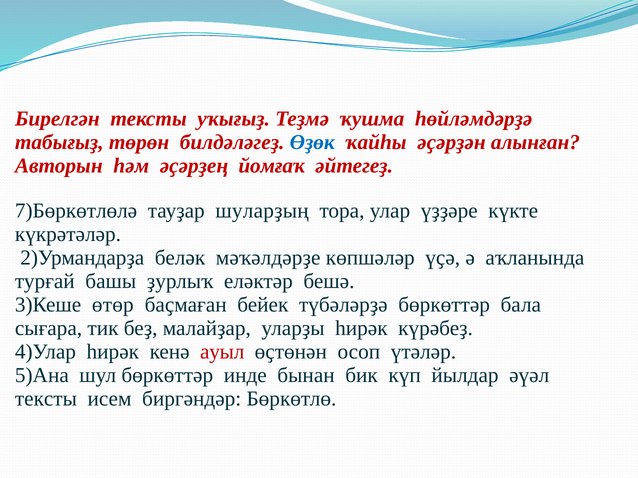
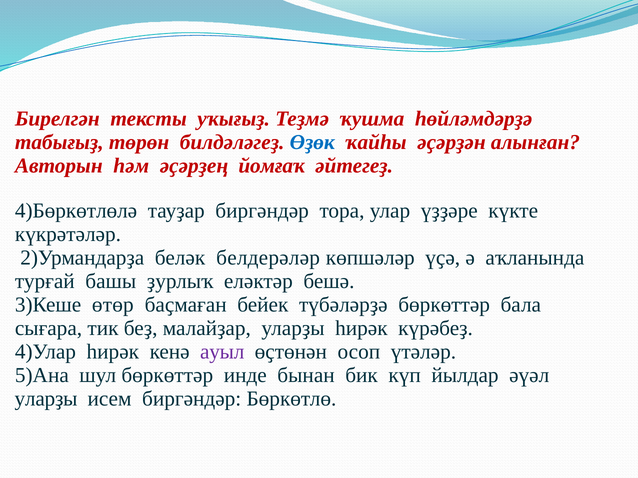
7)Бөркөтлөлә: 7)Бөркөтлөлә -> 4)Бөркөтлөлә (76, 211)
тауҙар шуларҙың: шуларҙың -> биргәндәр (262, 211)
мәҡәлдәрҙе: мәҡәлдәрҙе -> белдерәләр (268, 258)
ауыл colour: red -> purple (222, 352)
тексты: тексты -> уларҙы (46, 399)
